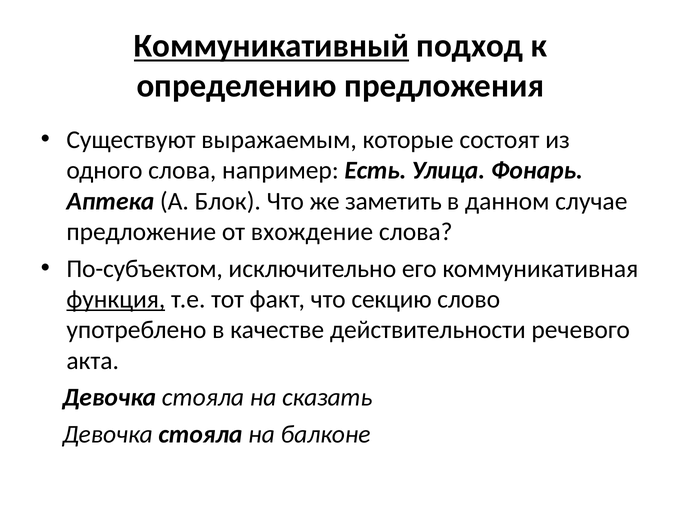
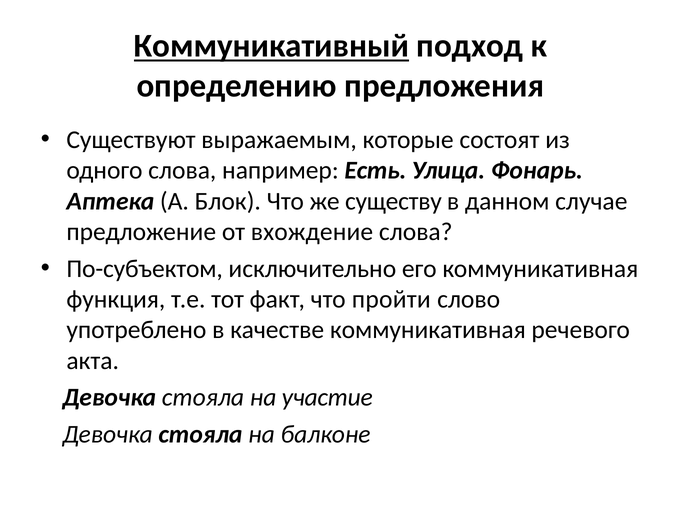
заметить: заметить -> существу (393, 201)
функция underline: present -> none (116, 299)
секцию: секцию -> пройти (391, 299)
качестве действительности: действительности -> коммуникативная (428, 330)
сказать: сказать -> участие (327, 397)
